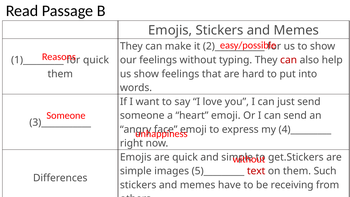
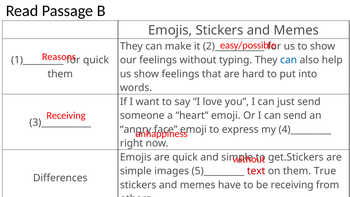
can colour: red -> blue (289, 60)
Someone: Someone -> Receiving (66, 116)
Such: Such -> True (325, 171)
